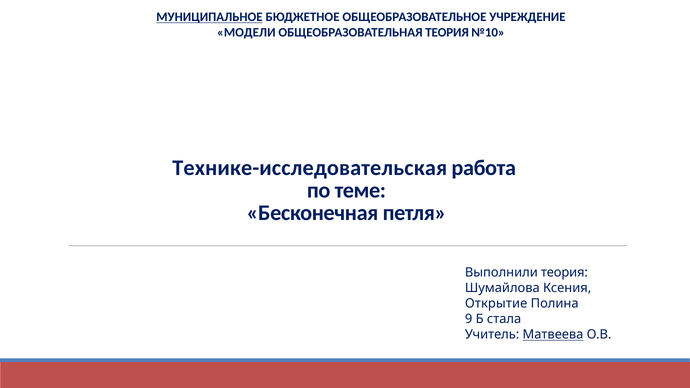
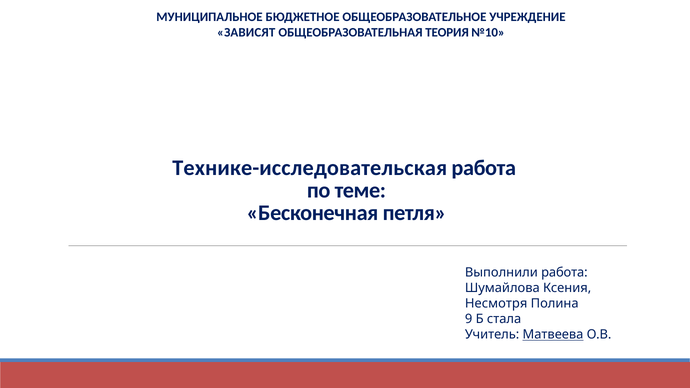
МУНИЦИПАЛЬНОЕ underline: present -> none (209, 17)
МОДЕЛИ: МОДЕЛИ -> ЗАВИСЯТ (246, 33)
Выполнили теория: теория -> работа (564, 273)
Открытие: Открытие -> Несмотря (496, 304)
